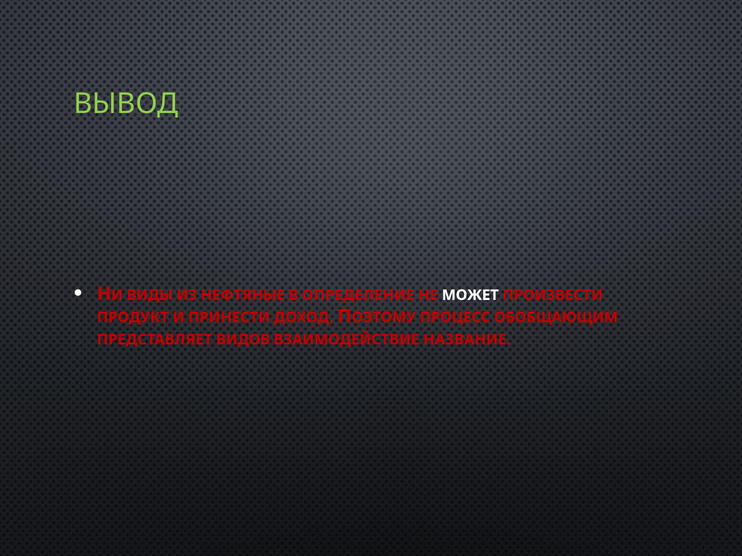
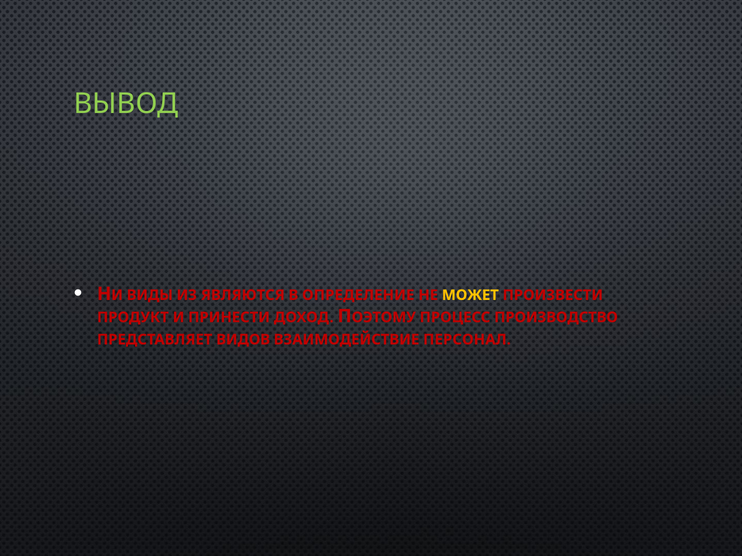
НЕФТЯНЫЕ: НЕФТЯНЫЕ -> ЯВЛЯЮТСЯ (243, 295)
МОЖЕТ colour: white -> yellow (470, 295)
ОБОБЩАЮЩИМ: ОБОБЩАЮЩИМ -> ПРОИЗВОДСТВО (556, 318)
НАЗВАНИЕ: НАЗВАНИЕ -> ПЕРСОНАЛ (467, 340)
